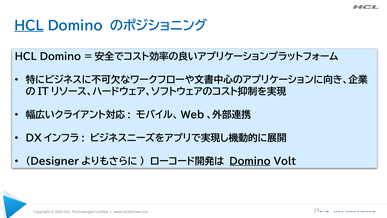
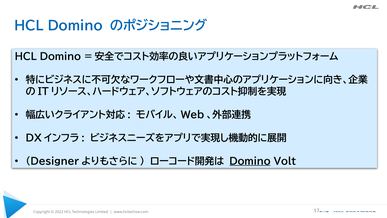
HCL underline: present -> none (29, 26)
